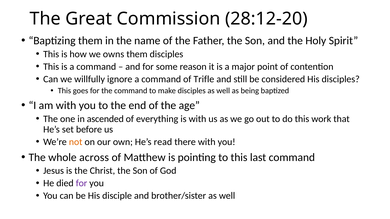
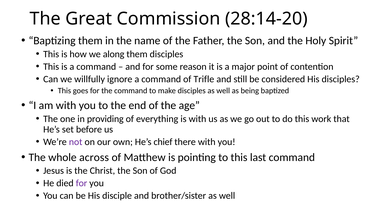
28:12-20: 28:12-20 -> 28:14-20 (266, 19)
owns: owns -> along (114, 54)
ascended: ascended -> providing (105, 119)
not colour: orange -> purple (76, 142)
read: read -> chief (163, 142)
